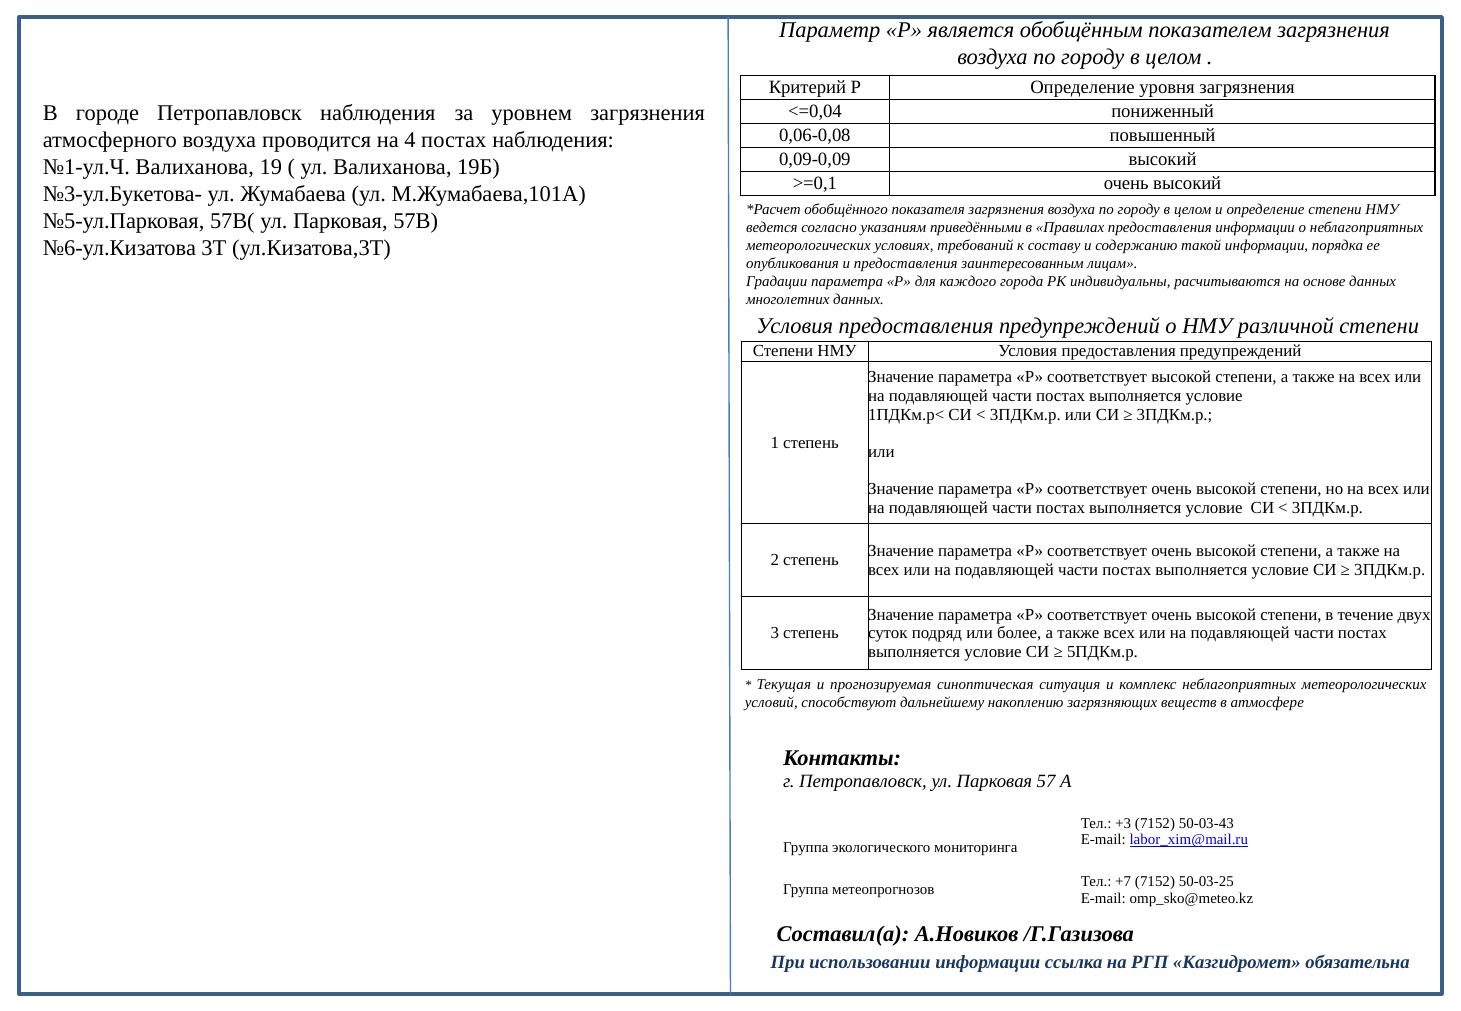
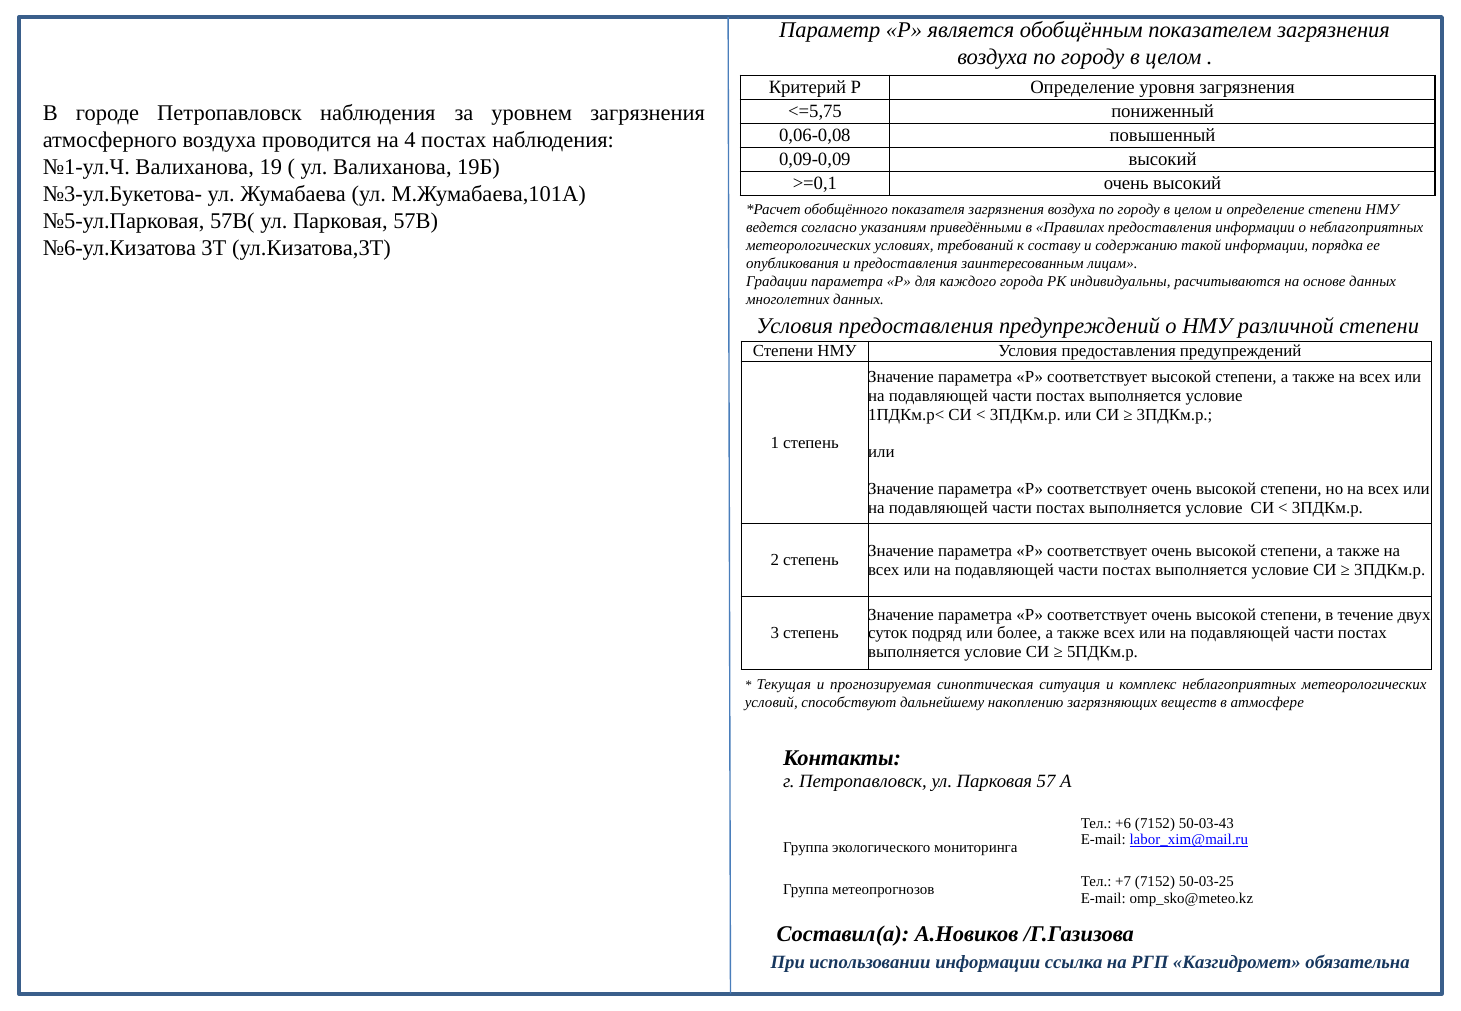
<=0,04: <=0,04 -> <=5,75 (815, 111)
+3: +3 -> +6 (1123, 823)
